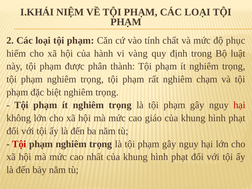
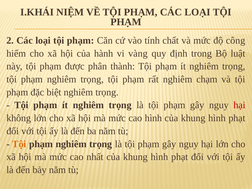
phục: phục -> công (236, 40)
cao giáo: giáo -> hình (153, 118)
Tội colour: red -> orange (19, 144)
